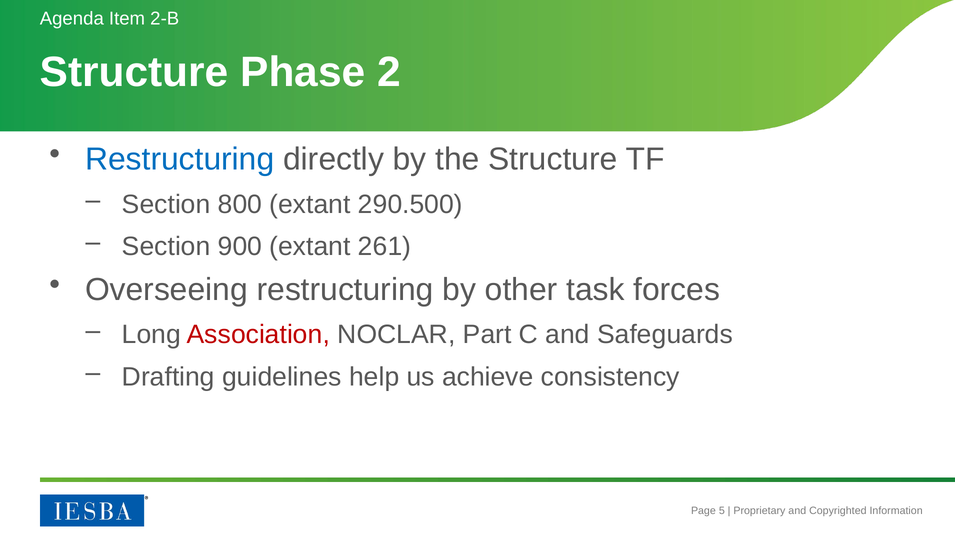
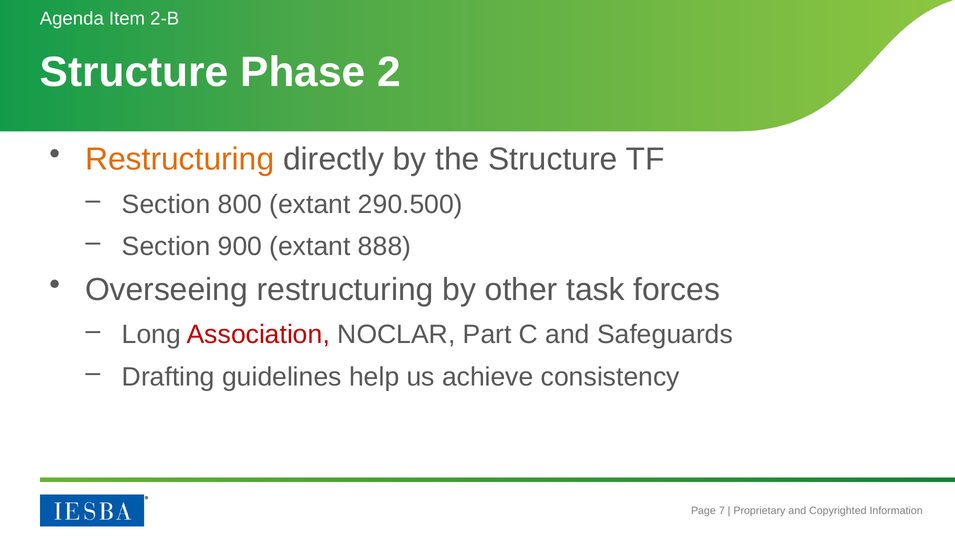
Restructuring colour: blue -> orange (180, 159)
261: 261 -> 888 (385, 246)
5: 5 -> 7 (722, 511)
